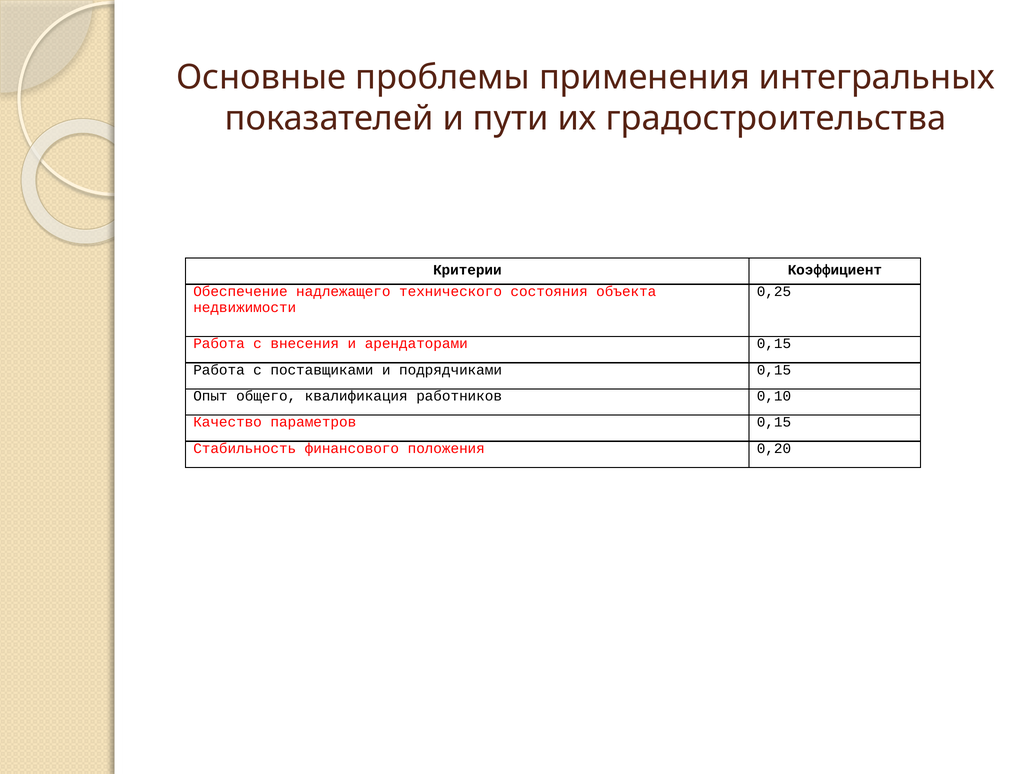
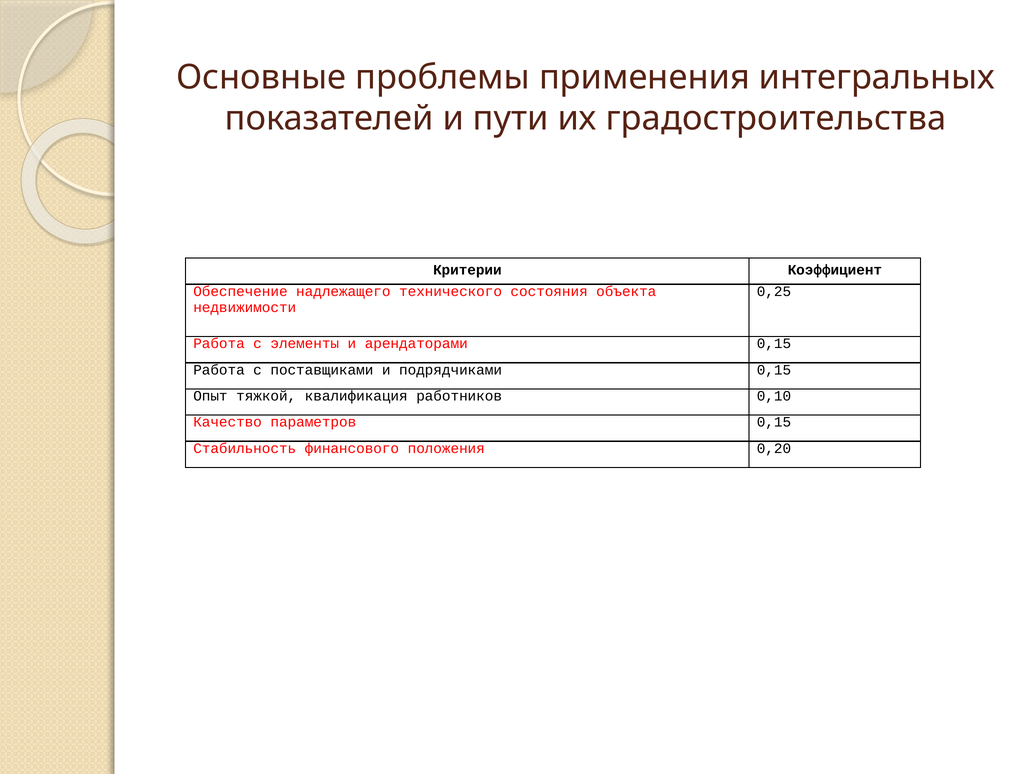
внесения: внесения -> элементы (305, 344)
общего: общего -> тяжкой (266, 396)
